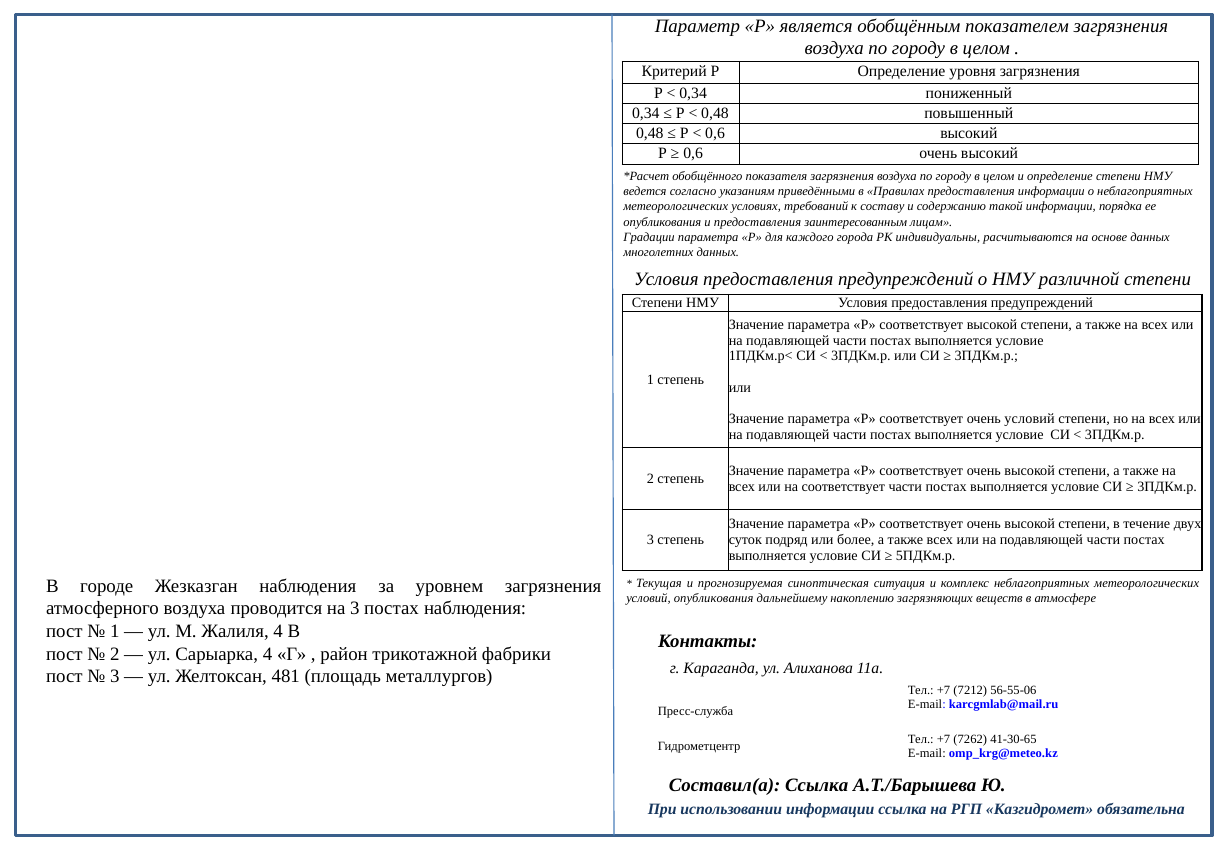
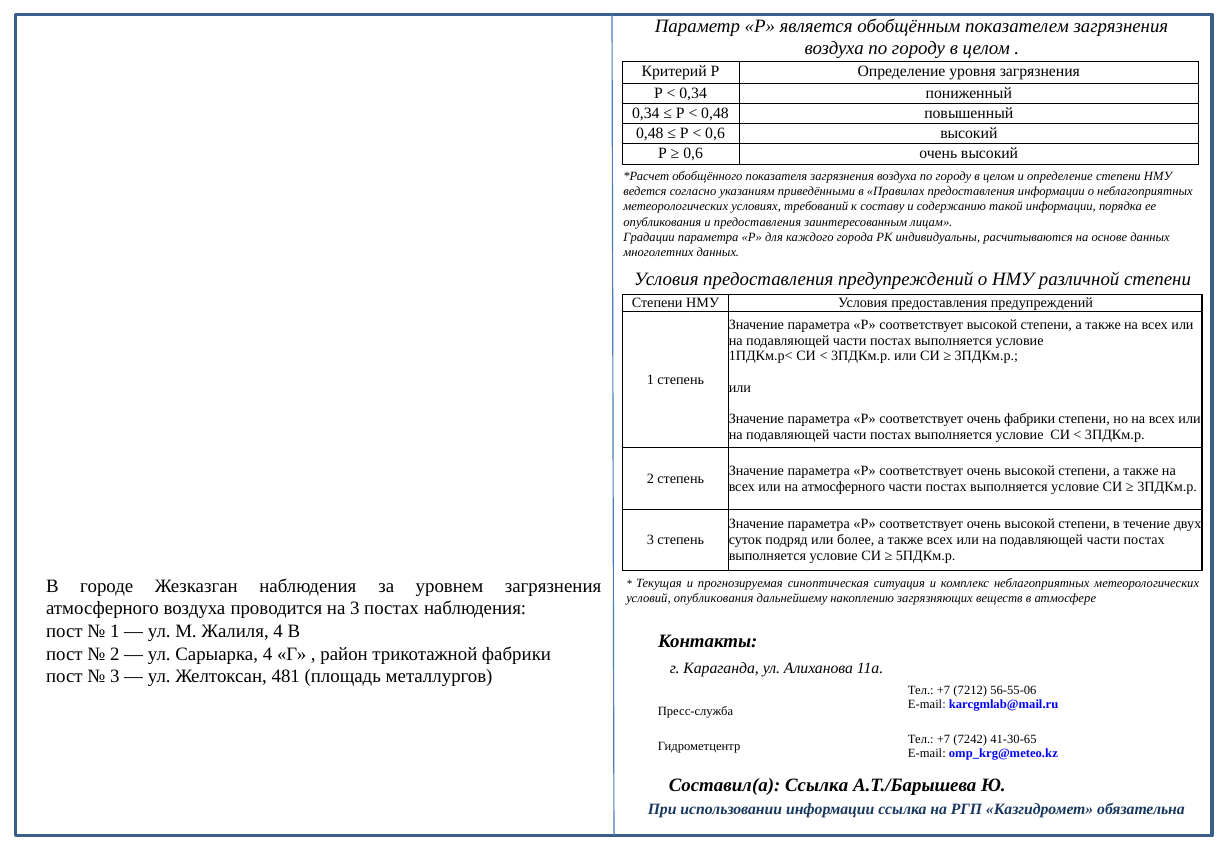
очень условий: условий -> фабрики (1030, 419)
на соответствует: соответствует -> атмосферного (843, 486)
7262: 7262 -> 7242 (970, 739)
